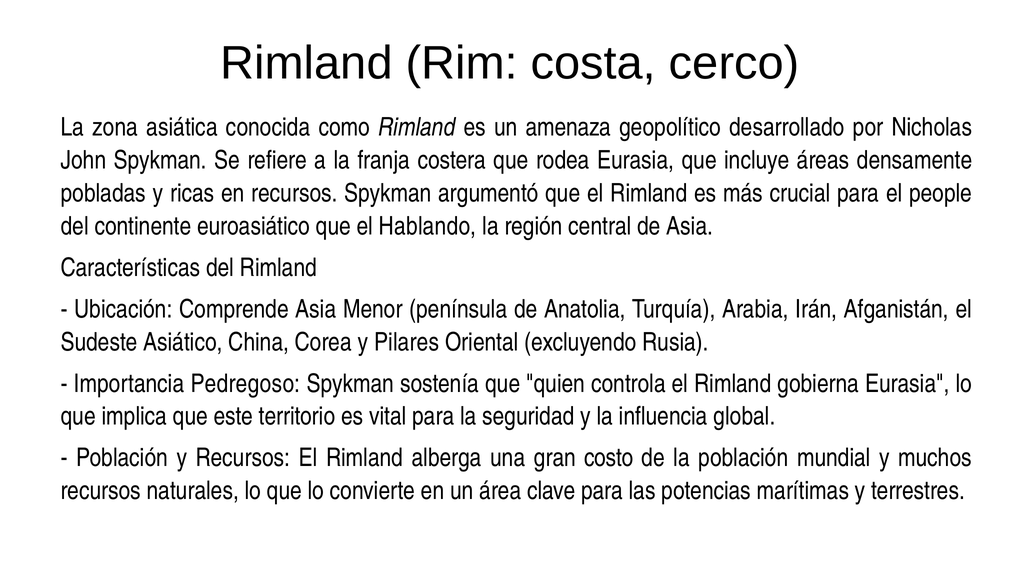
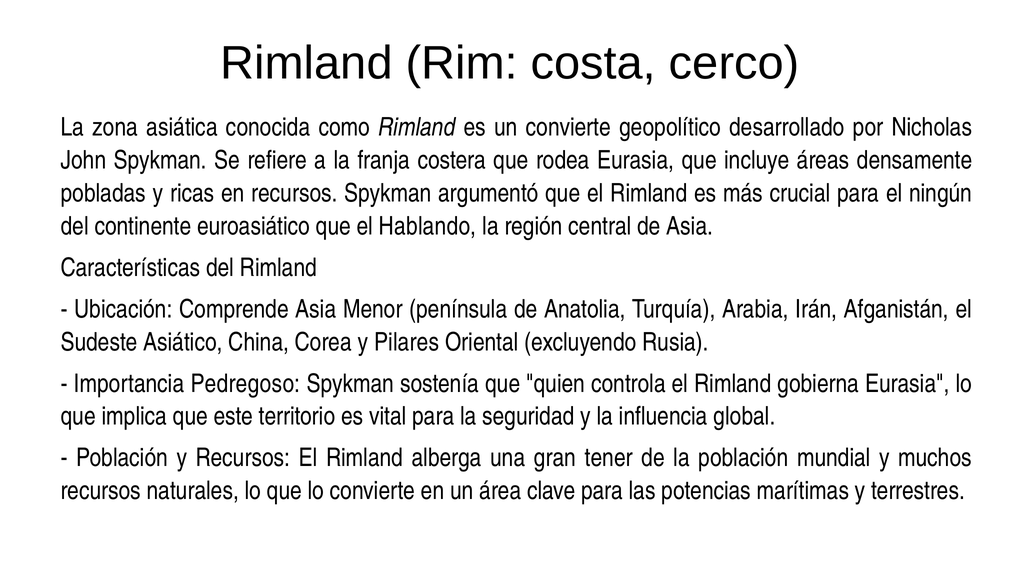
un amenaza: amenaza -> convierte (568, 127)
people: people -> ningún (941, 193)
costo: costo -> tener (609, 458)
